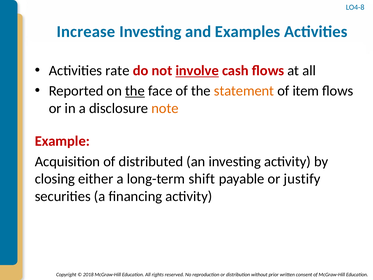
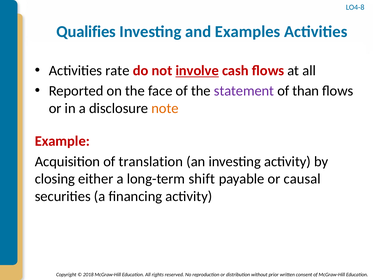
Increase: Increase -> Qualifies (86, 32)
the underline: present -> none (135, 91)
statement colour: orange -> purple (244, 91)
item: item -> than (306, 91)
distributed: distributed -> translation (151, 161)
justify: justify -> causal (302, 179)
